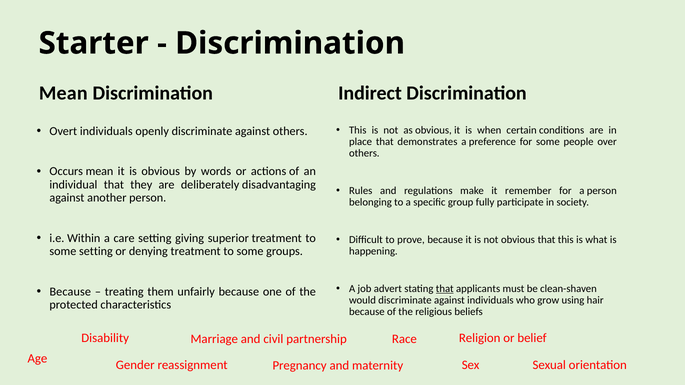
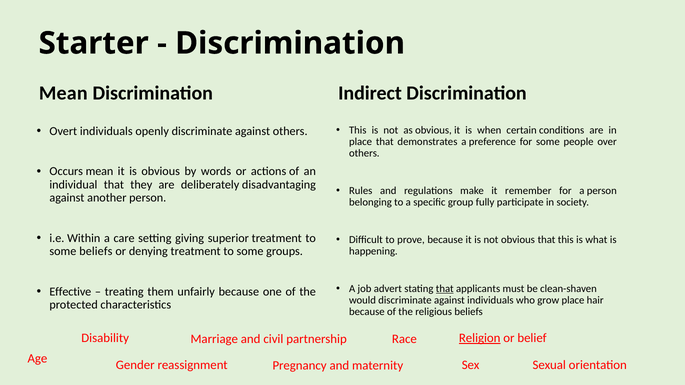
some setting: setting -> beliefs (96, 251)
Because: Because -> Effective (70, 292)
grow using: using -> place (573, 300)
Religion underline: none -> present (480, 338)
